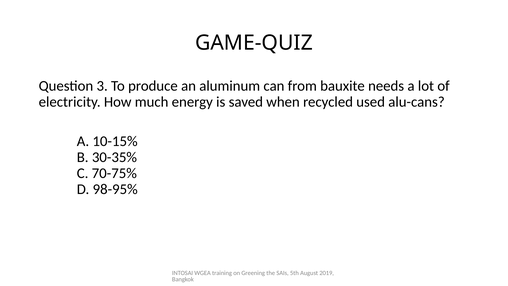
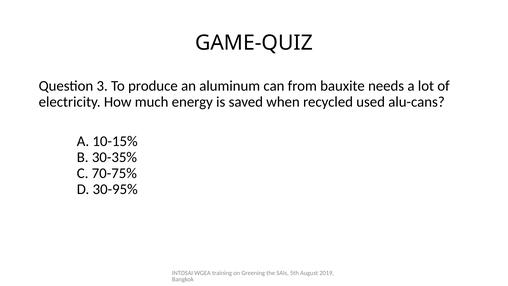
98-95%: 98-95% -> 30-95% (115, 189)
